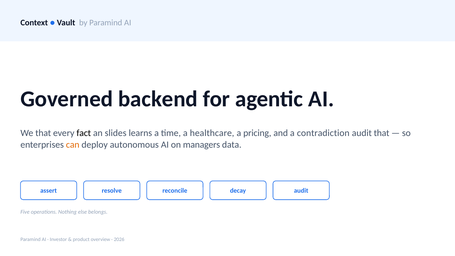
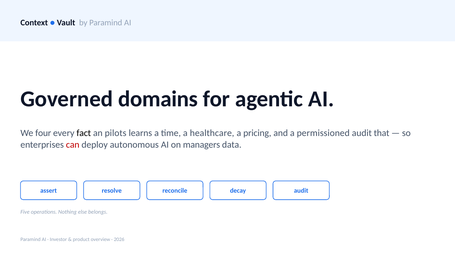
backend: backend -> domains (158, 99)
We that: that -> four (43, 133)
slides: slides -> pilots (116, 133)
contradiction: contradiction -> permissioned (323, 133)
can colour: orange -> red (73, 145)
